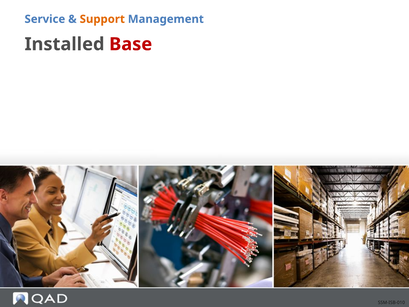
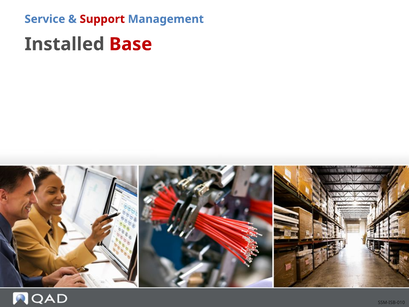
Support colour: orange -> red (102, 19)
